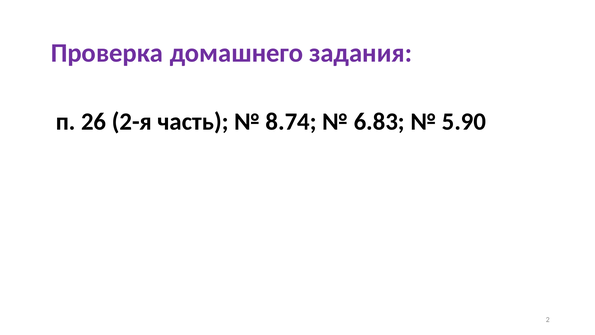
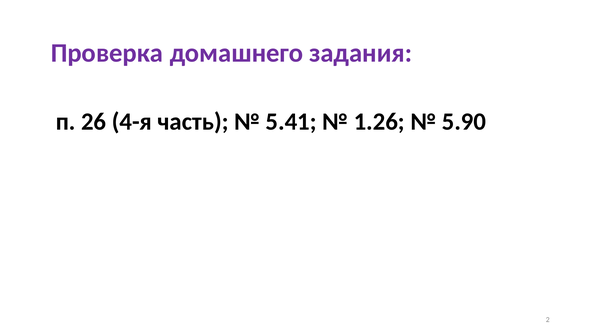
2-я: 2-я -> 4-я (132, 122)
8.74: 8.74 -> 5.41 (291, 122)
6.83: 6.83 -> 1.26 (379, 122)
